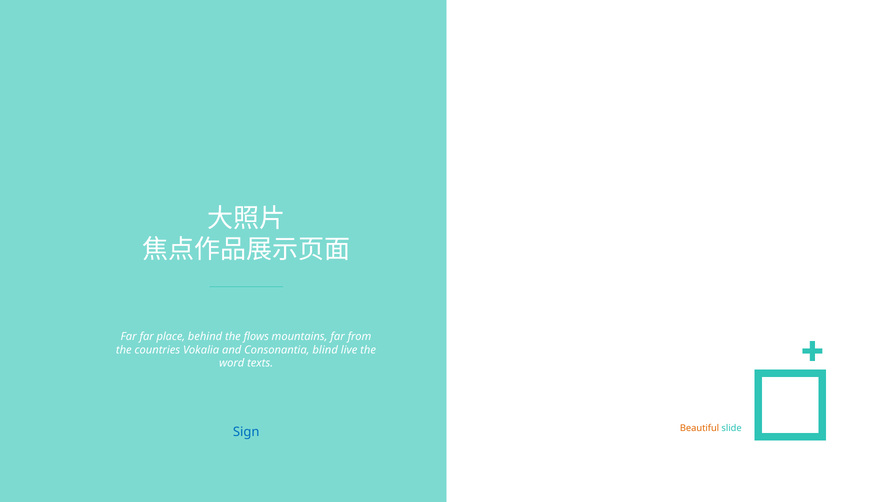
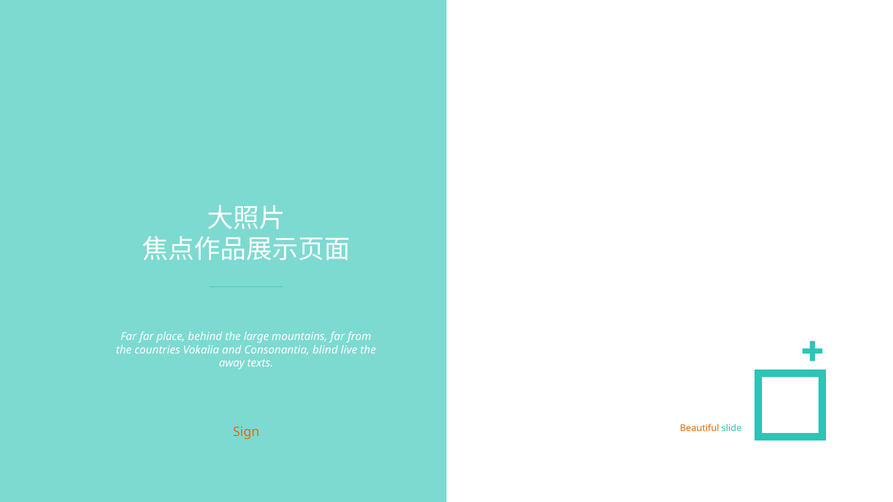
flows: flows -> large (256, 337)
word: word -> away (232, 364)
Sign colour: blue -> orange (246, 432)
